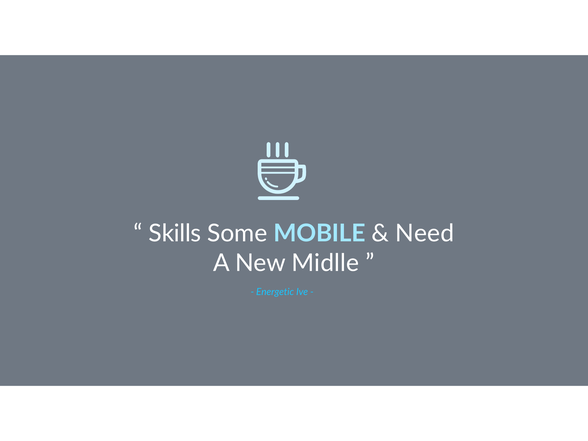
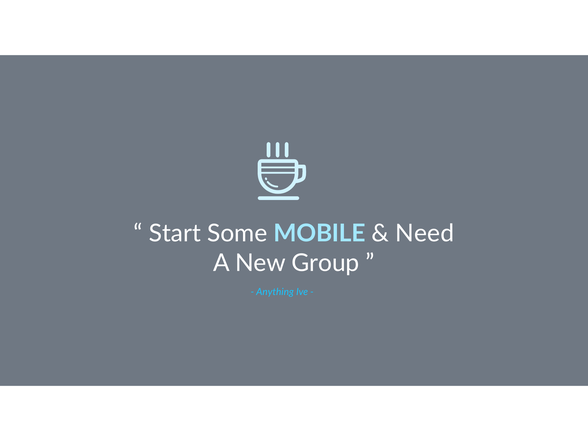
Skills: Skills -> Start (175, 234)
Midlle: Midlle -> Group (325, 263)
Energetic: Energetic -> Anything (275, 292)
